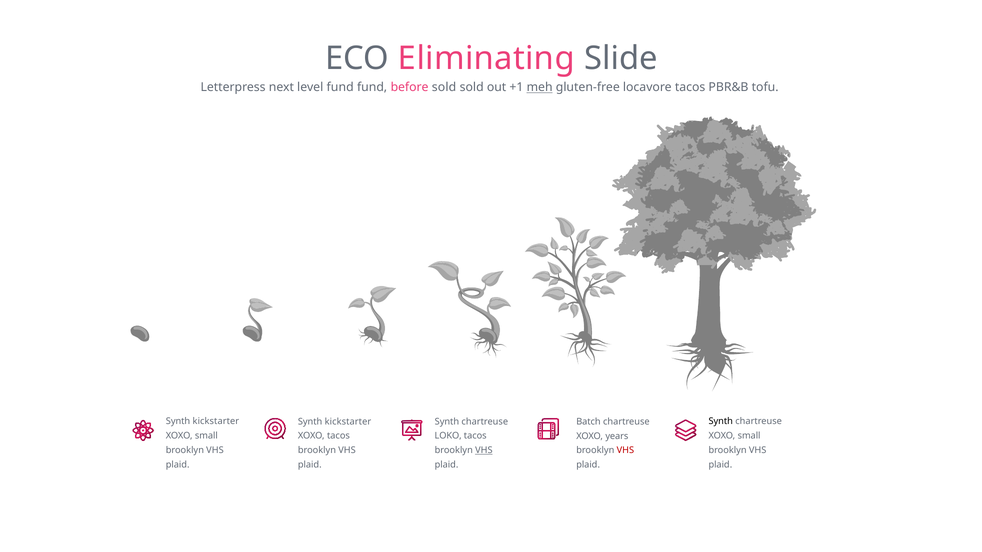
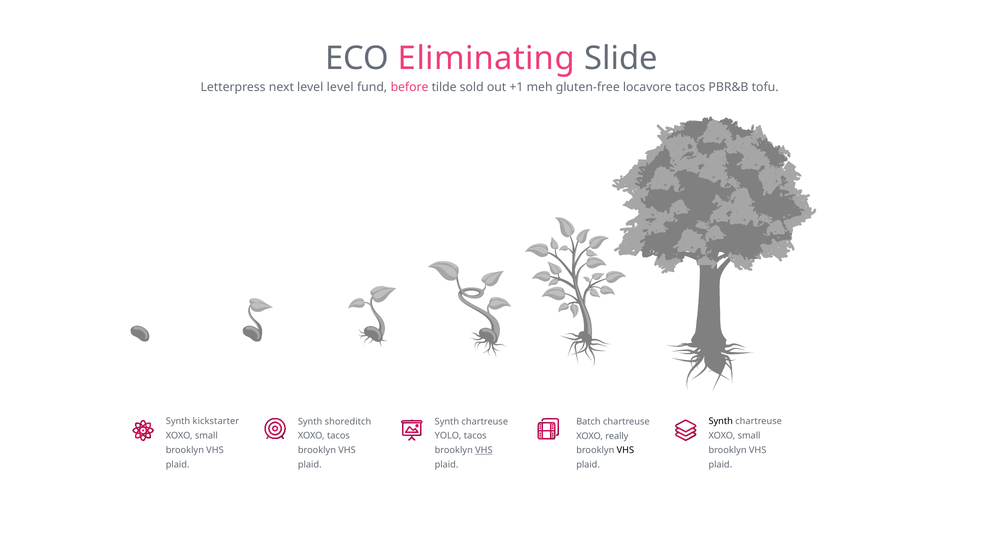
level fund: fund -> level (340, 87)
before sold: sold -> tilde (444, 87)
meh underline: present -> none (540, 87)
kickstarter: kickstarter -> shoreditch (348, 422)
LOKO: LOKO -> YOLO (448, 436)
years: years -> really (617, 436)
VHS colour: red -> black (625, 451)
